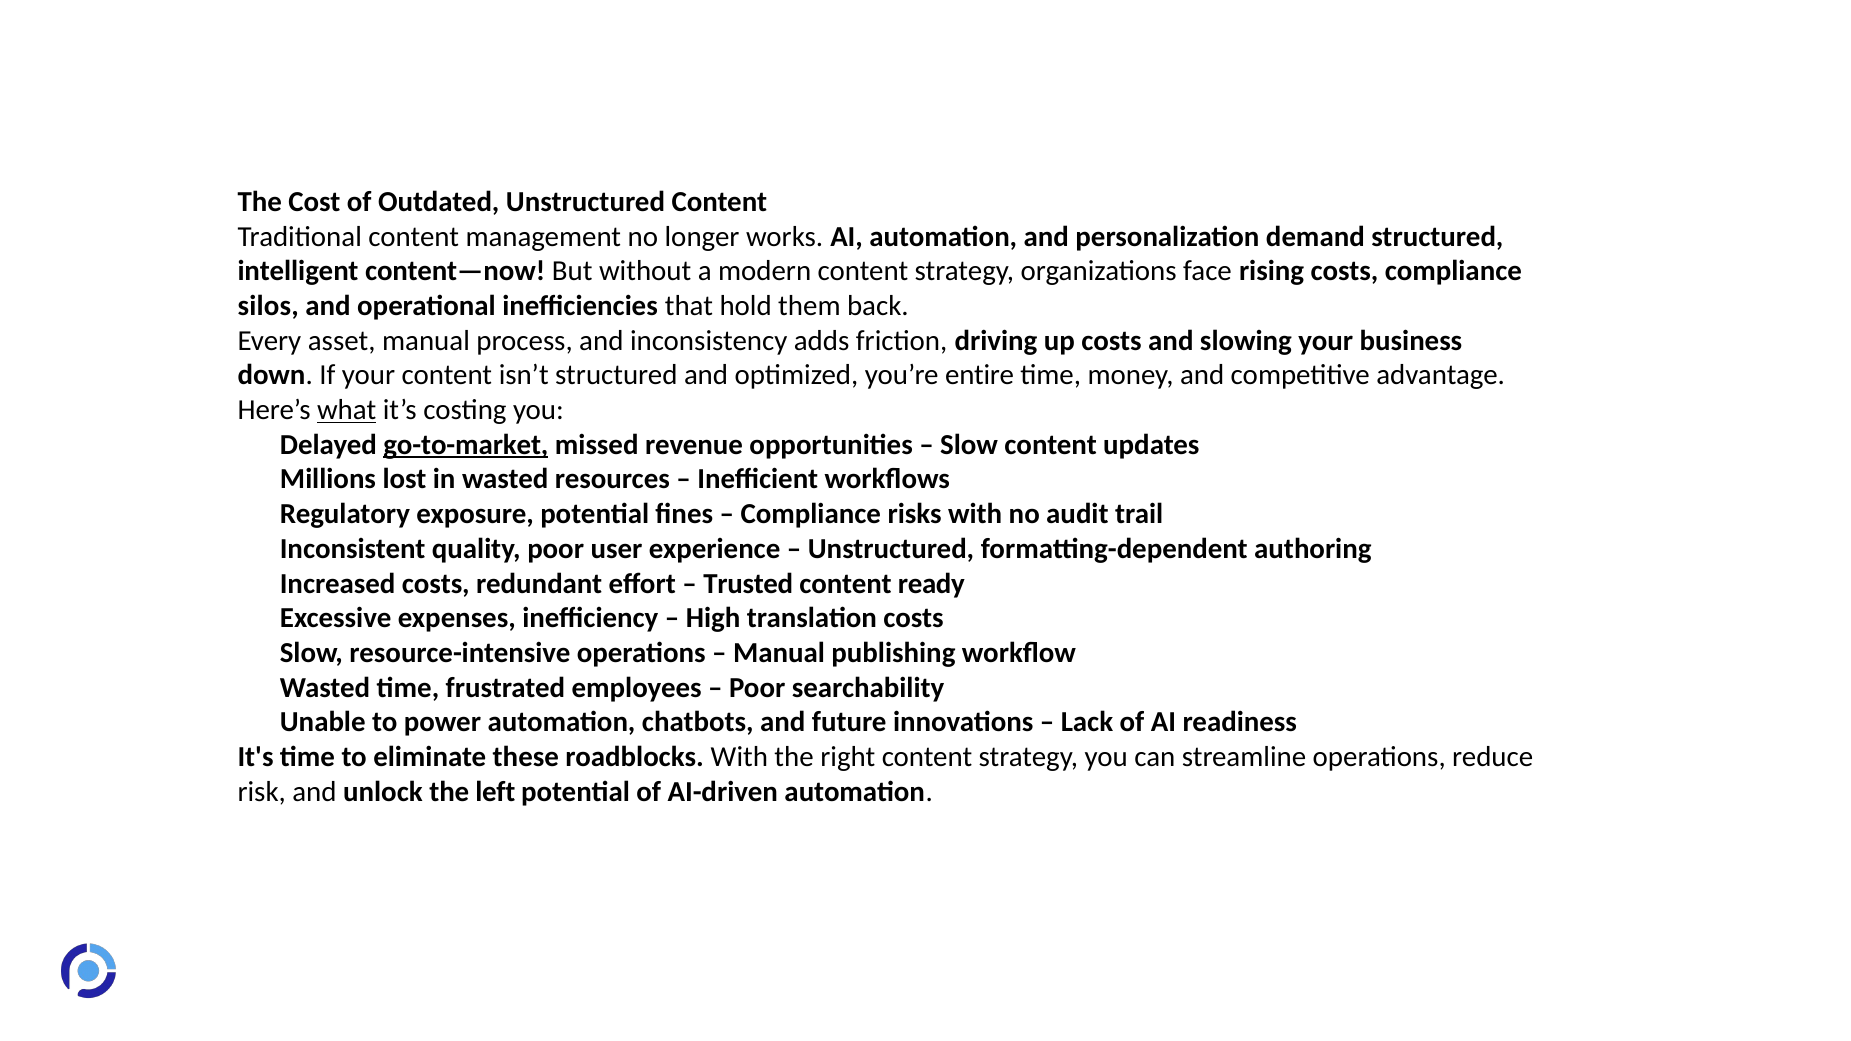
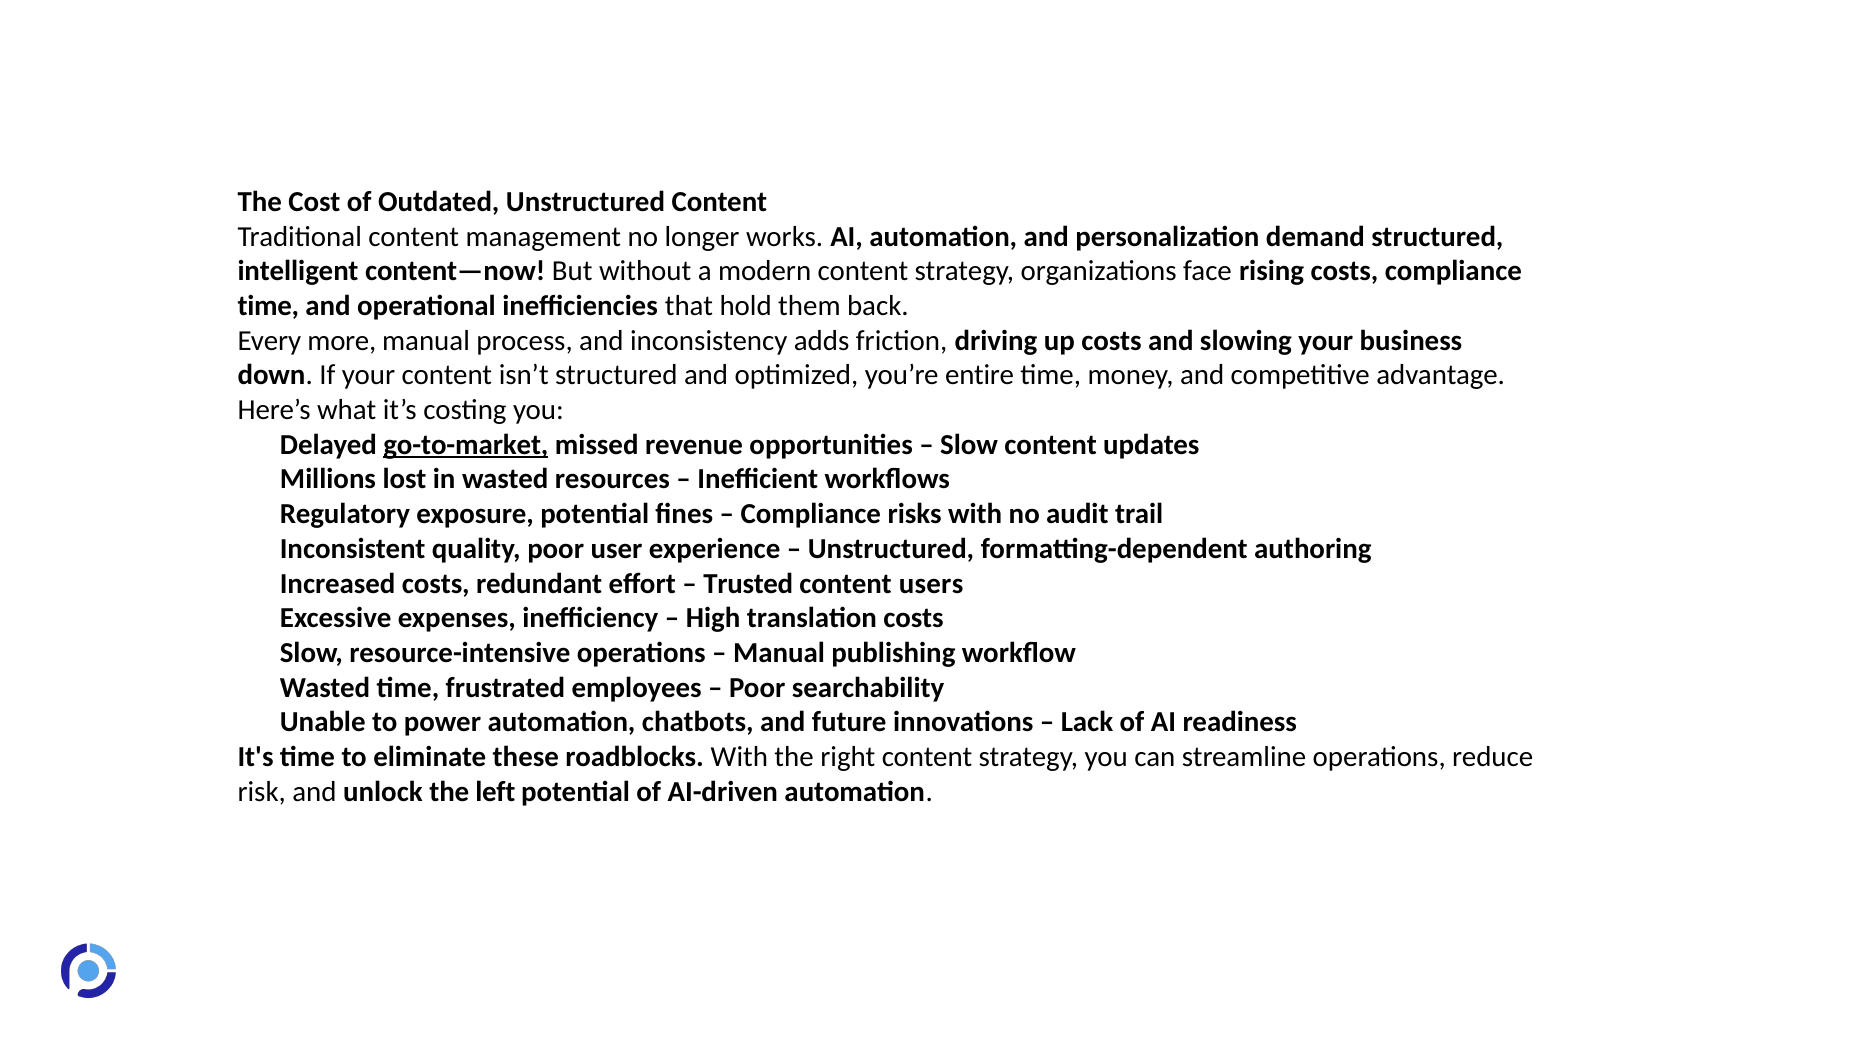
silos: silos -> time (268, 306)
asset: asset -> more (342, 341)
what underline: present -> none (347, 410)
ready: ready -> users (931, 584)
